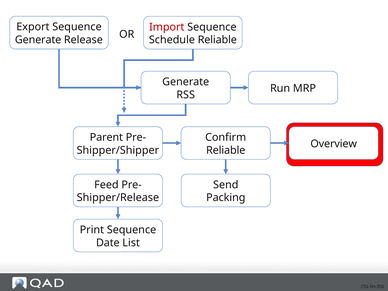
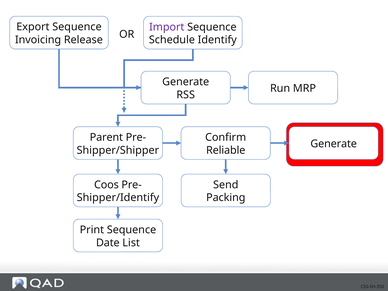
Import colour: red -> purple (167, 27)
Generate: Generate -> Invoicing (38, 40)
Schedule Reliable: Reliable -> Identify (217, 40)
Overview: Overview -> Generate (334, 144)
Feed: Feed -> Coos (106, 185)
Shipper/Release: Shipper/Release -> Shipper/Identify (118, 198)
